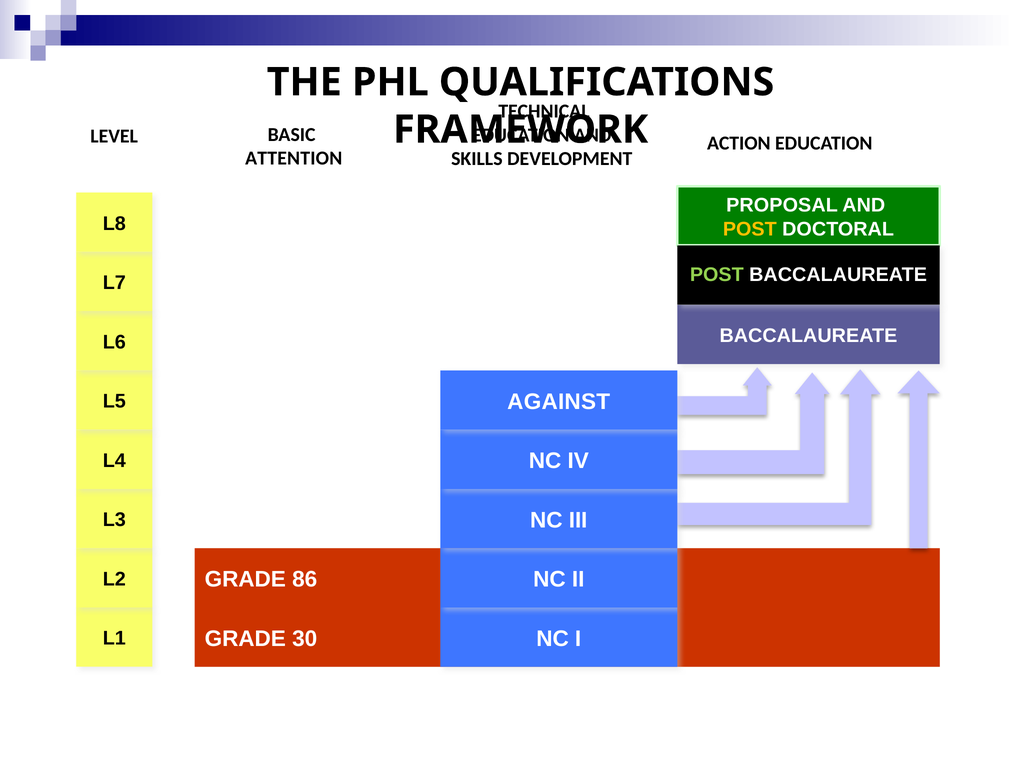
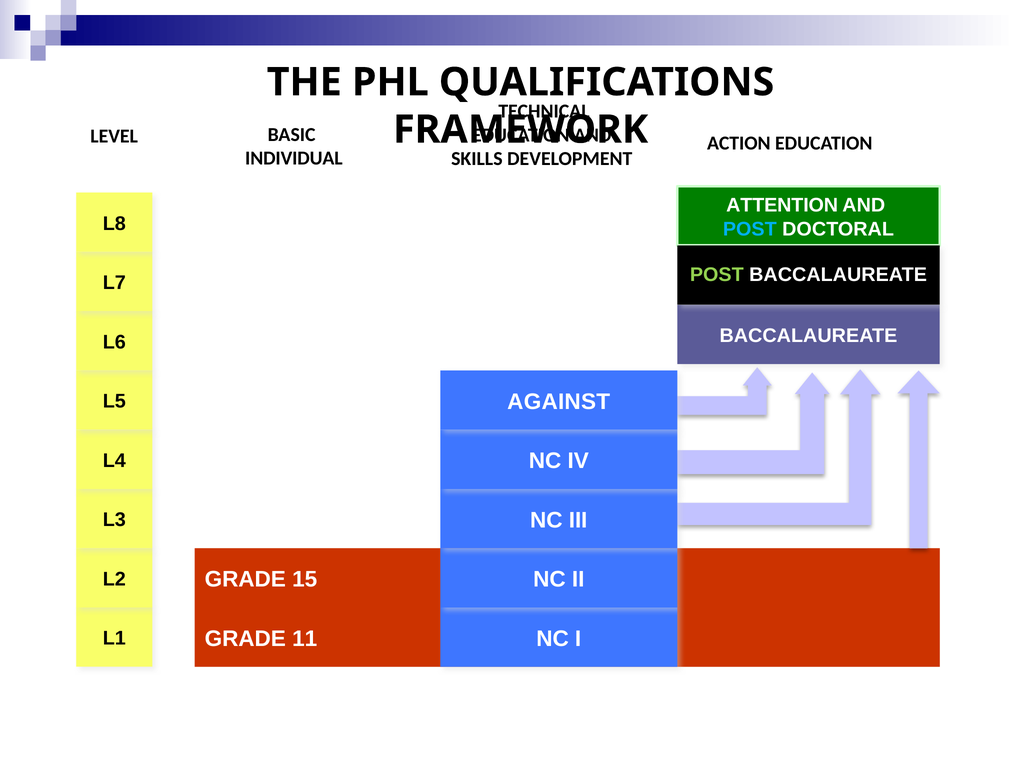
ATTENTION: ATTENTION -> INDIVIDUAL (294, 158)
PROPOSAL: PROPOSAL -> ATTENTION (782, 205)
POST colour: yellow -> light blue (750, 229)
86: 86 -> 15 (305, 579)
30: 30 -> 11 (305, 639)
